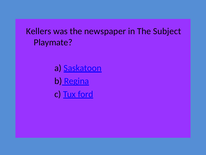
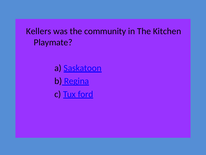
newspaper: newspaper -> community (105, 31)
Subject: Subject -> Kitchen (167, 31)
